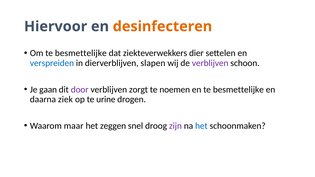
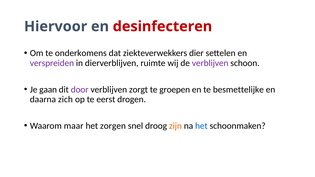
desinfecteren colour: orange -> red (162, 26)
Om te besmettelijke: besmettelijke -> onderkomens (81, 53)
verspreiden colour: blue -> purple (52, 63)
slapen: slapen -> ruimte (153, 63)
noemen: noemen -> groepen (175, 90)
ziek: ziek -> zich (65, 100)
urine: urine -> eerst (106, 100)
zeggen: zeggen -> zorgen (113, 126)
zijn colour: purple -> orange (175, 126)
